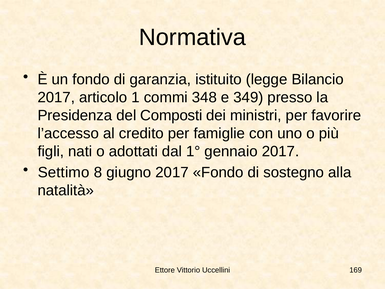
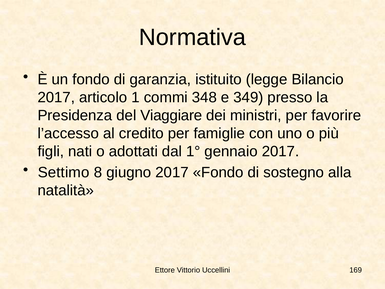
Composti: Composti -> Viaggiare (171, 115)
